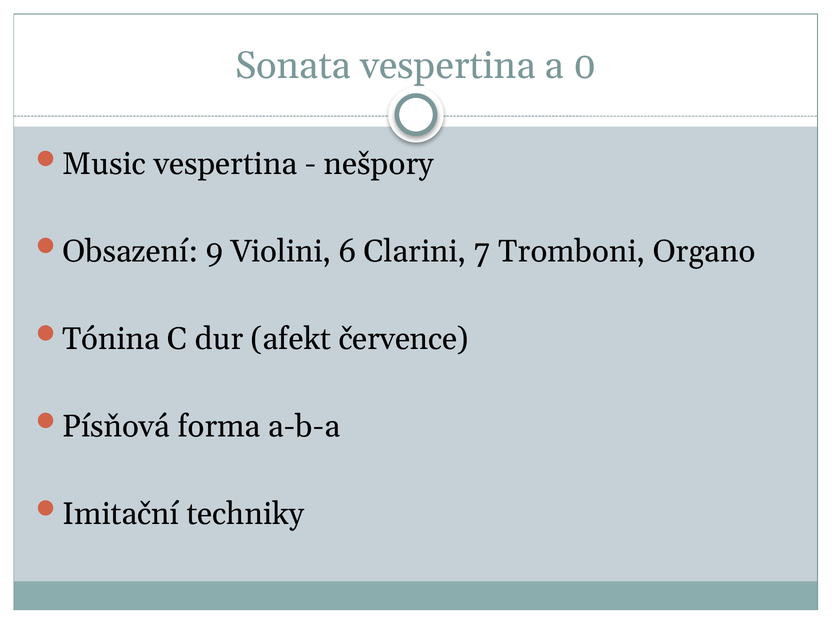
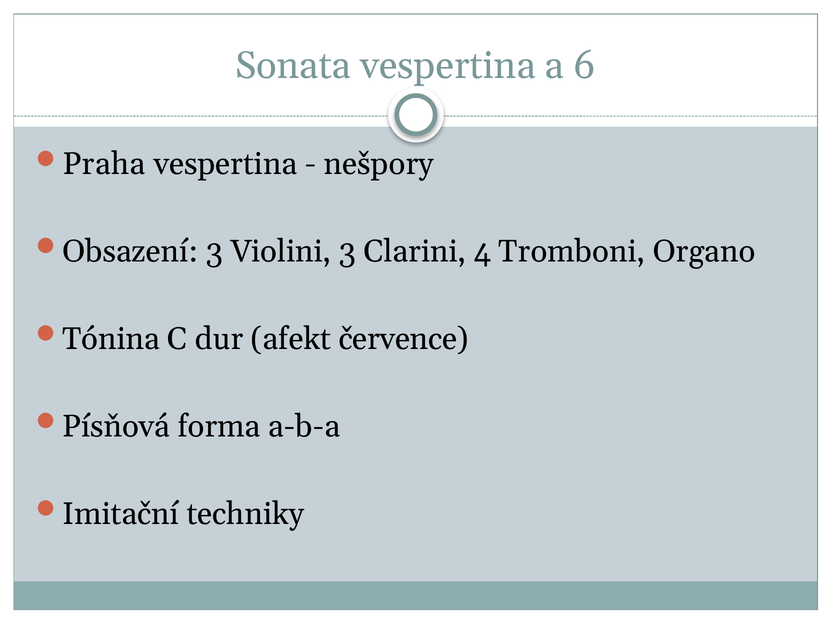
0: 0 -> 6 (585, 66)
Music: Music -> Praha (104, 164)
Obsazení 9: 9 -> 3 (214, 251)
Violini 6: 6 -> 3 (347, 251)
7: 7 -> 4 (483, 251)
